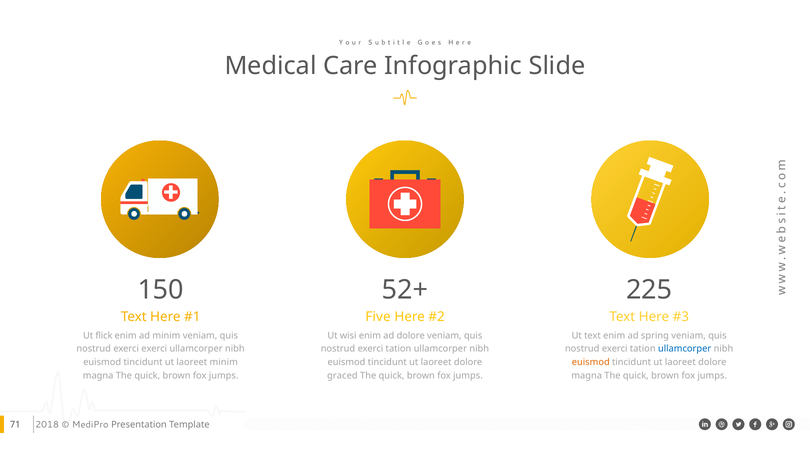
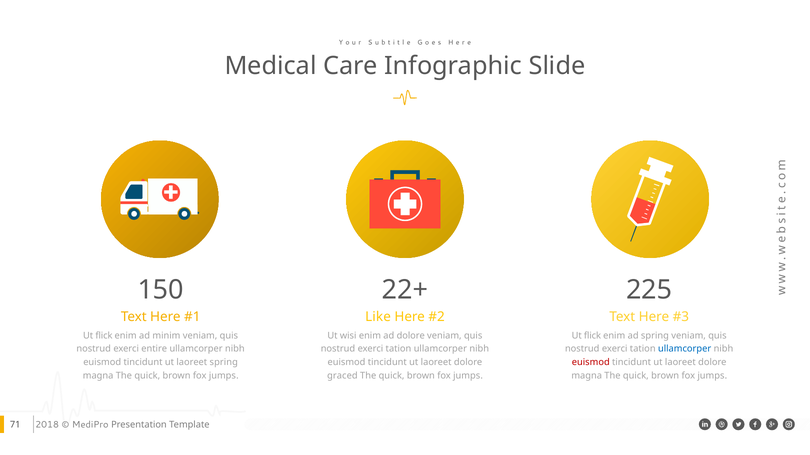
52+: 52+ -> 22+ (405, 290)
Five: Five -> Like (378, 317)
text: text -> flick (593, 336)
exerci exerci: exerci -> entire (154, 349)
laoreet minim: minim -> spring (224, 363)
euismod colour: orange -> red (591, 363)
